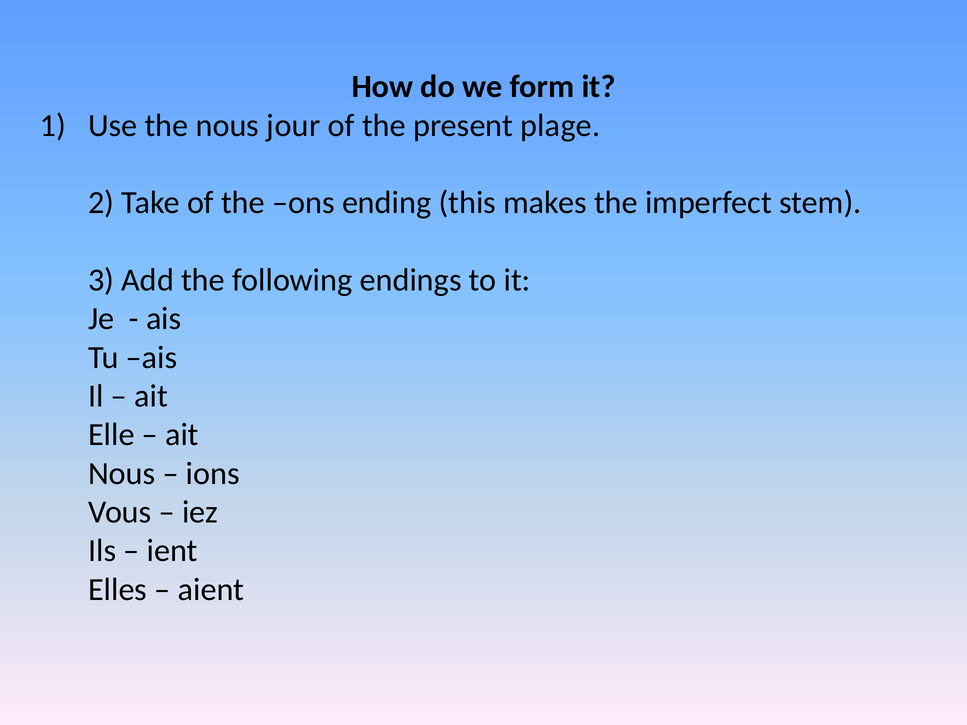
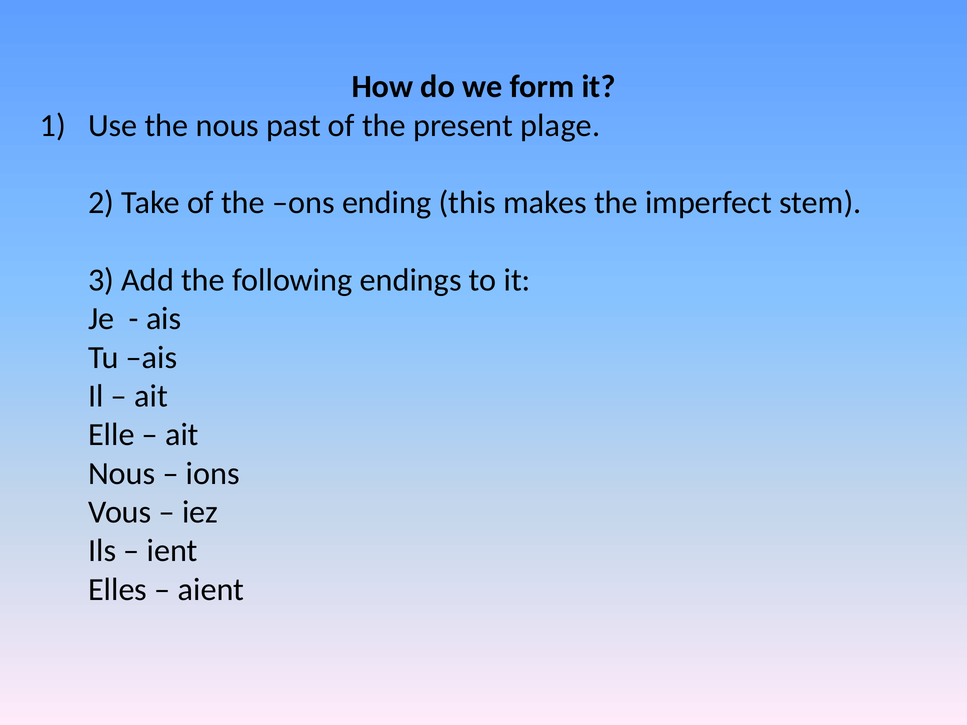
jour: jour -> past (294, 125)
